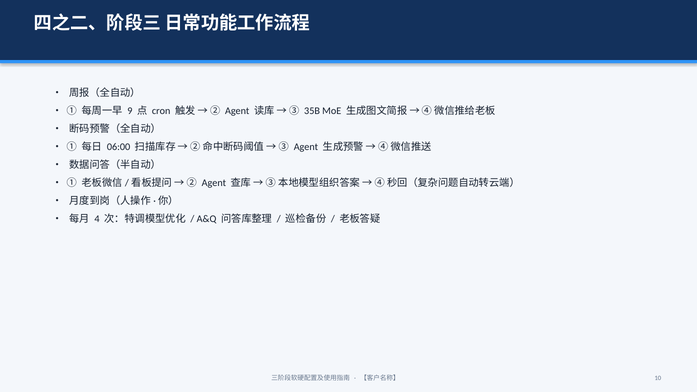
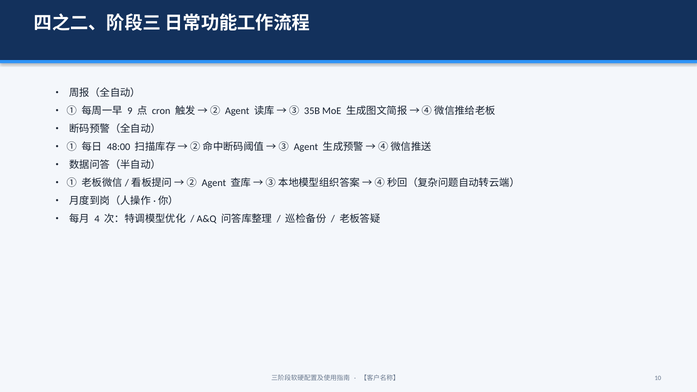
06:00: 06:00 -> 48:00 (119, 147)
